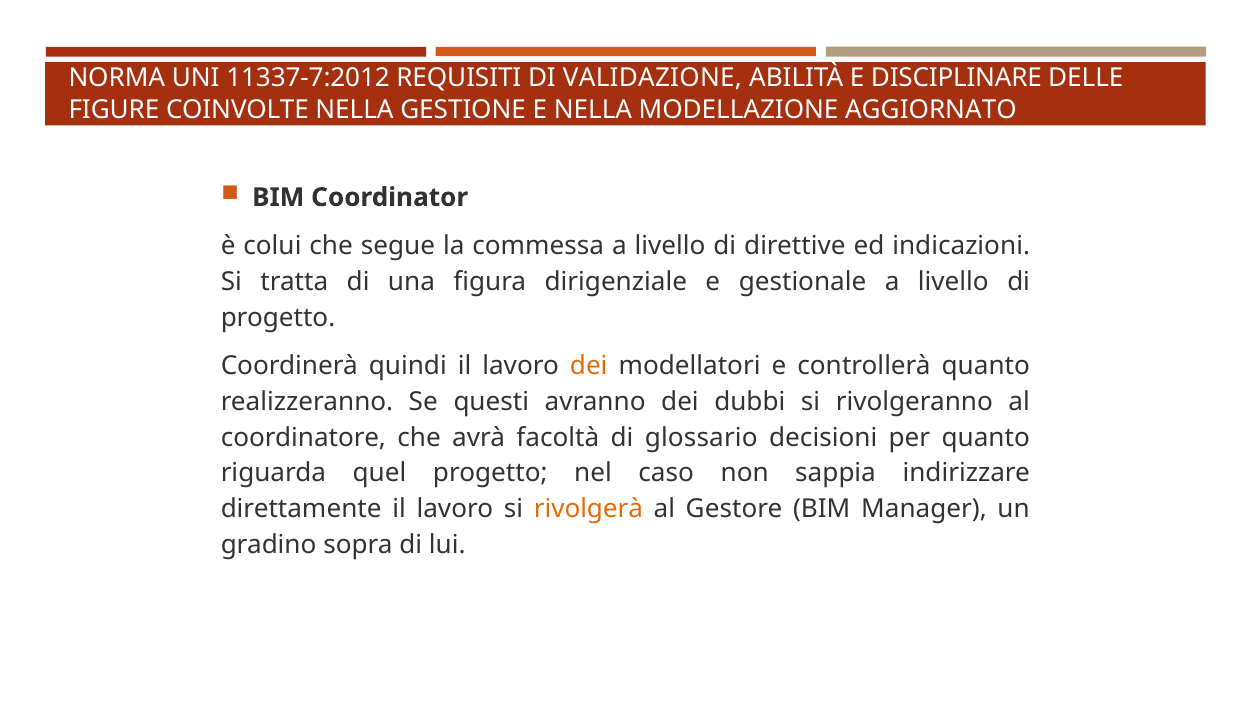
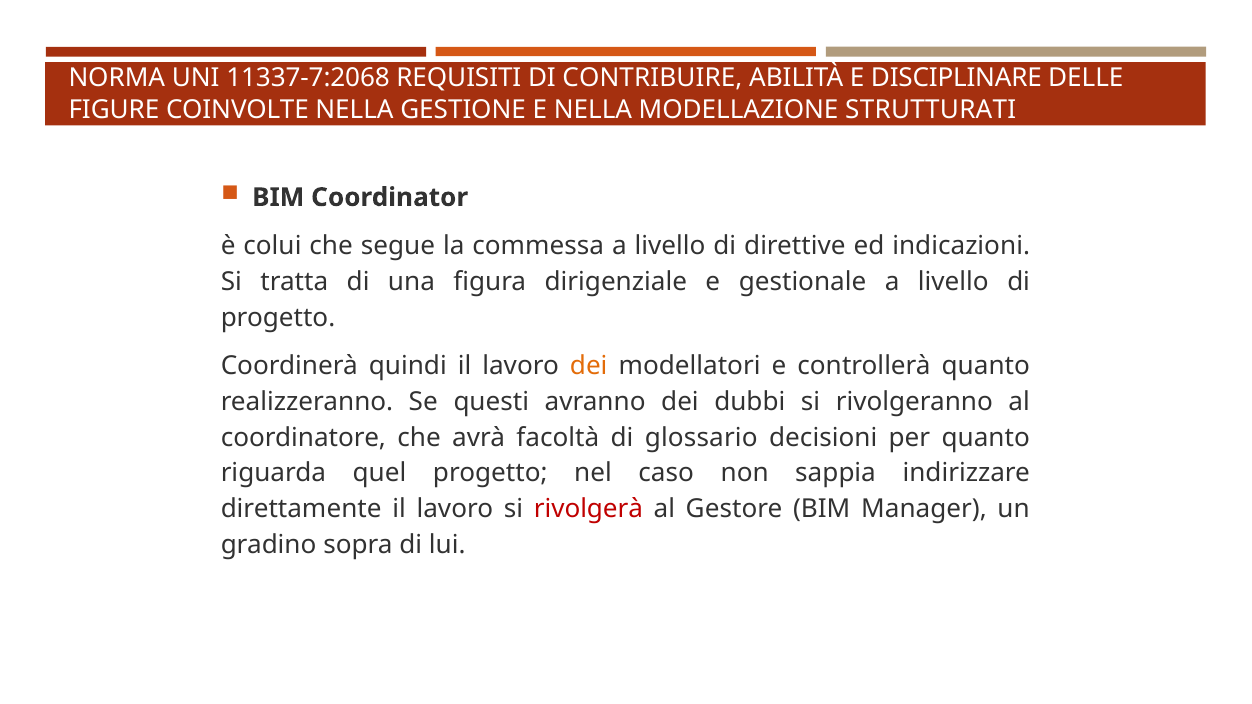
11337-7:2012: 11337-7:2012 -> 11337-7:2068 (308, 78)
VALIDAZIONE: VALIDAZIONE -> CONTRIBUIRE (652, 78)
AGGIORNATO: AGGIORNATO -> STRUTTURATI (931, 110)
rivolgerà colour: orange -> red (588, 509)
